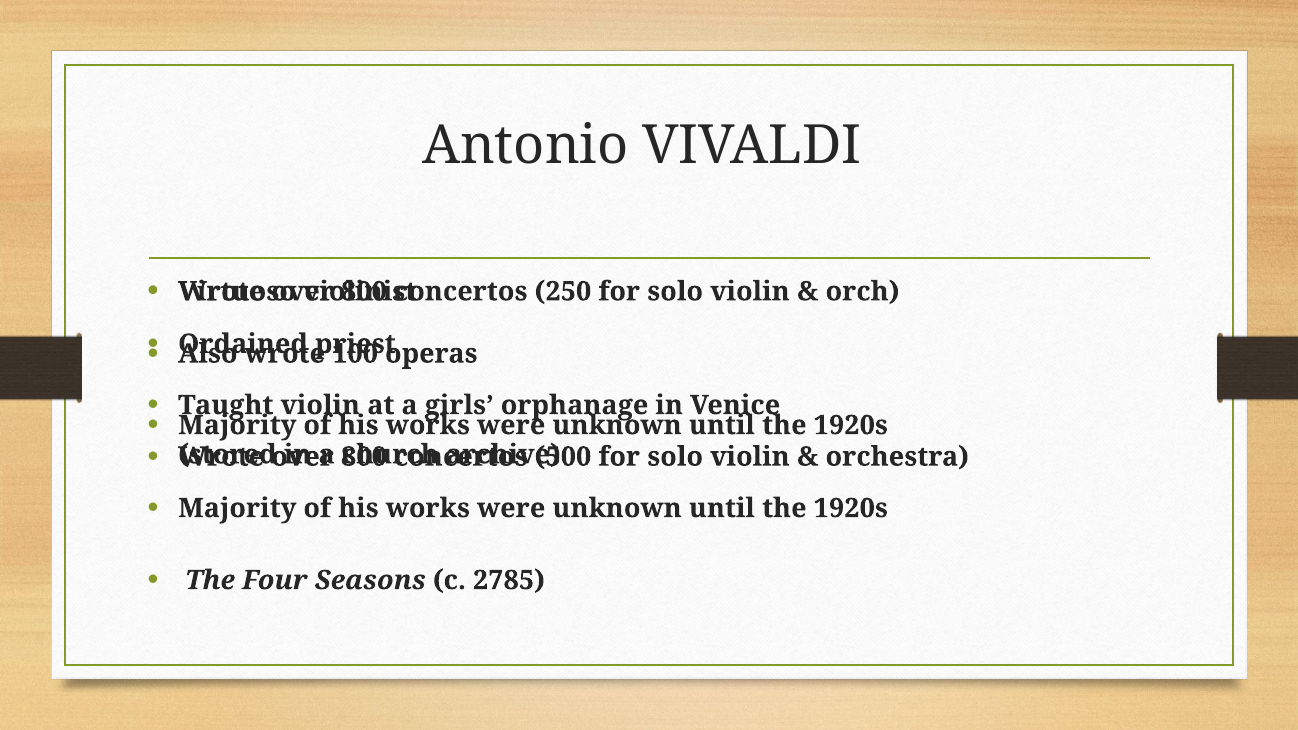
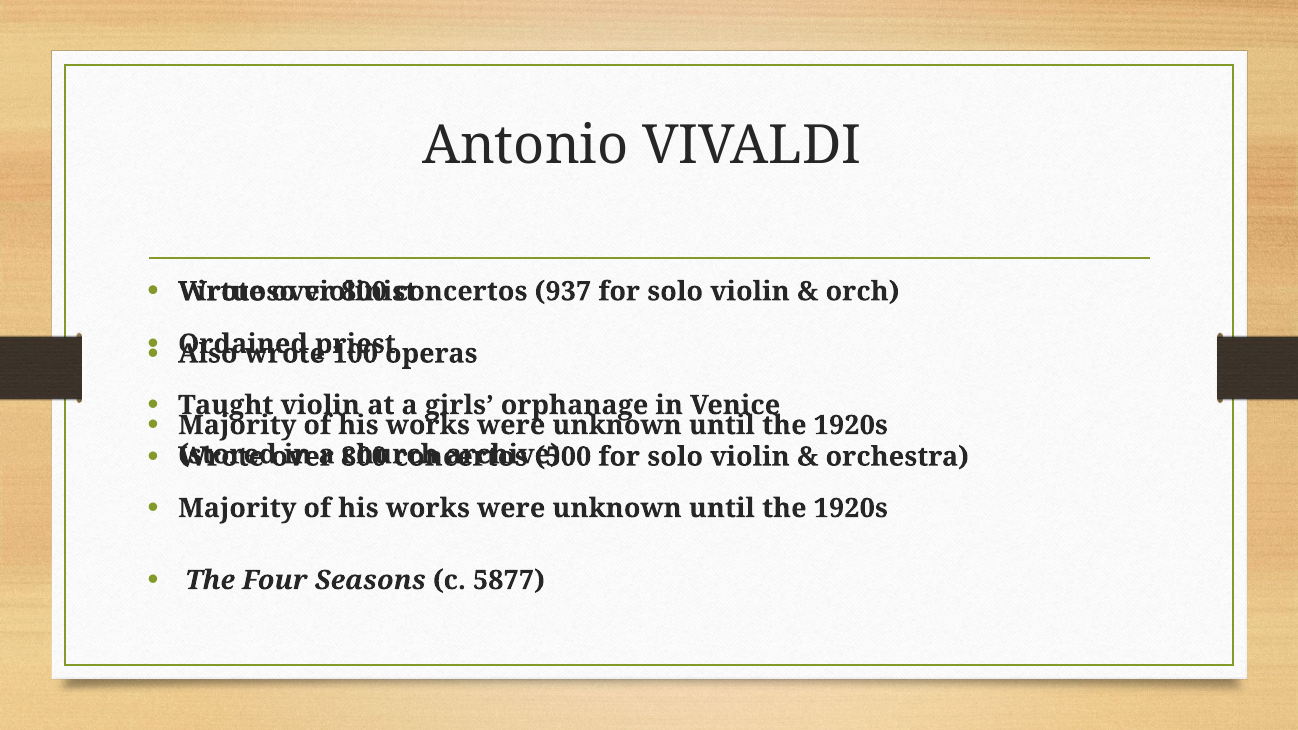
250: 250 -> 937 (563, 292)
2785: 2785 -> 5877 (509, 580)
